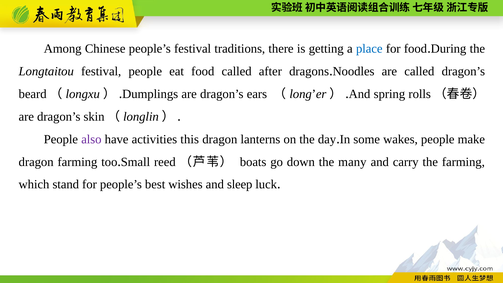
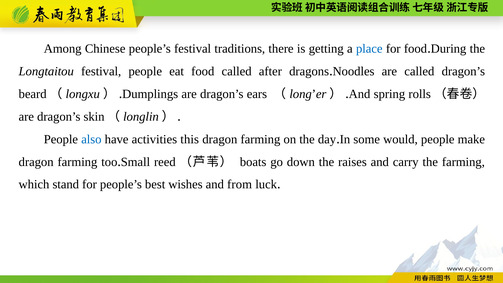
also colour: purple -> blue (91, 139)
lanterns: lanterns -> farming (260, 139)
wakes: wakes -> would (400, 139)
many: many -> raises (352, 162)
sleep: sleep -> from (240, 184)
